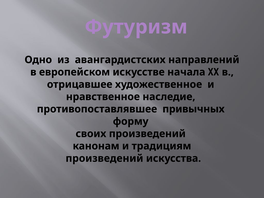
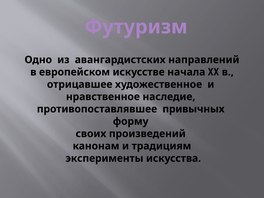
произведений: произведений -> эксперименты (104, 158)
